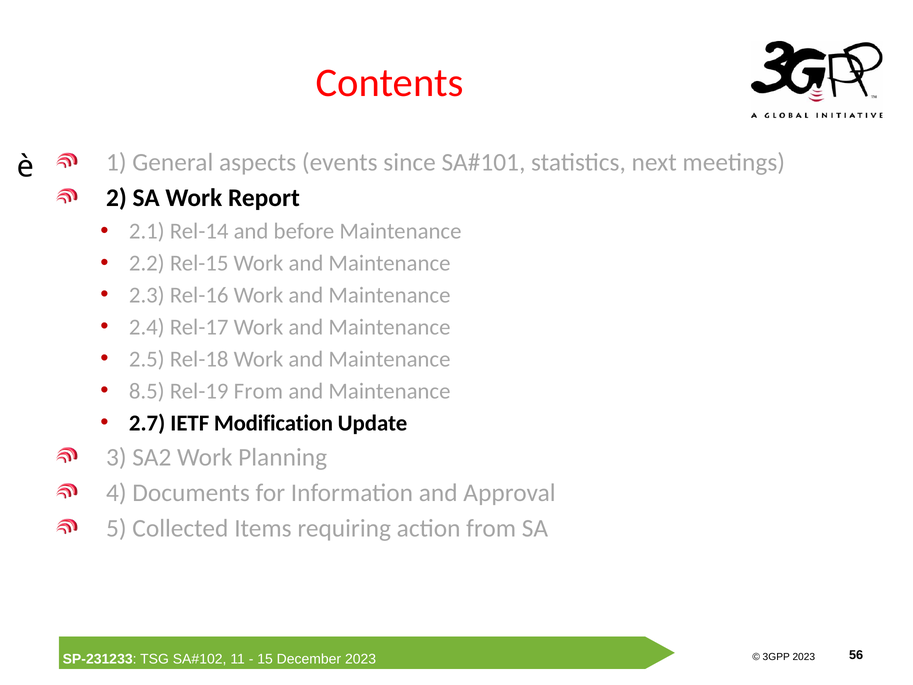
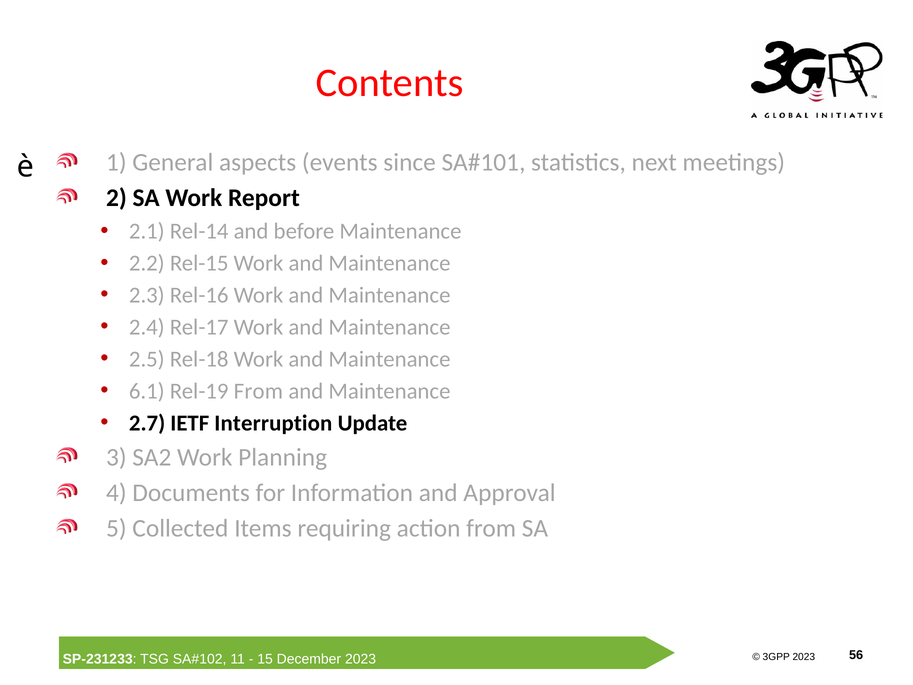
8.5: 8.5 -> 6.1 (147, 391)
Modification: Modification -> Interruption (273, 423)
